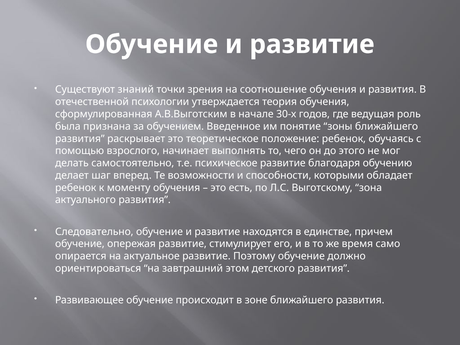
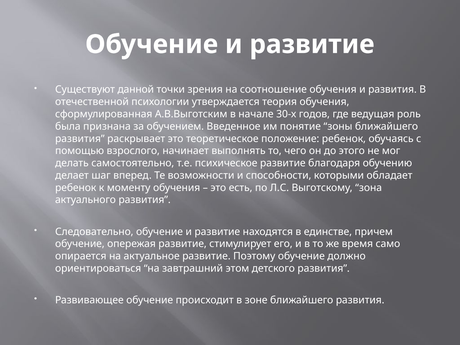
знаний: знаний -> данной (136, 90)
